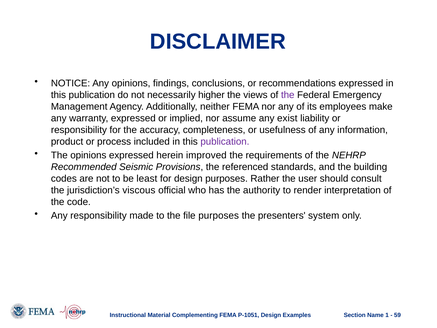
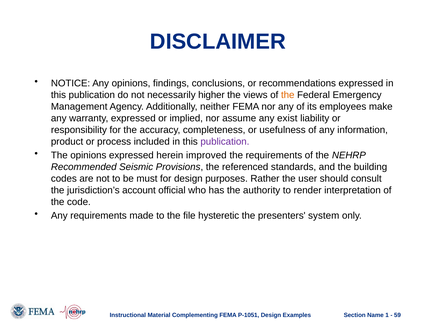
the colour: purple -> orange (288, 95)
least: least -> must (147, 178)
viscous: viscous -> account (139, 190)
Any responsibility: responsibility -> requirements (99, 215)
file purposes: purposes -> hysteretic (219, 215)
